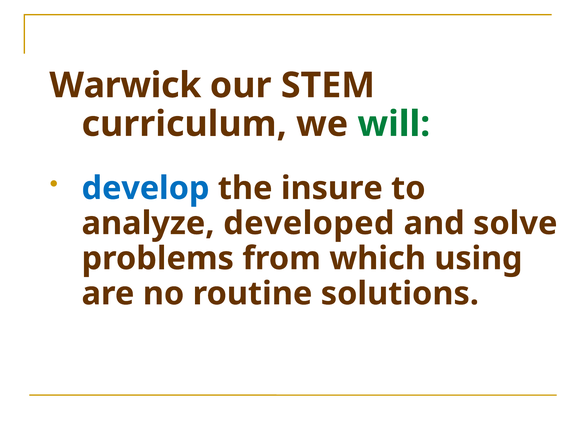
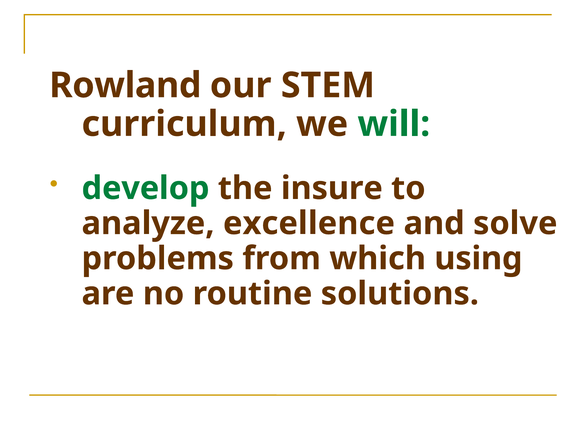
Warwick: Warwick -> Rowland (125, 86)
develop colour: blue -> green (146, 188)
developed: developed -> excellence (309, 224)
